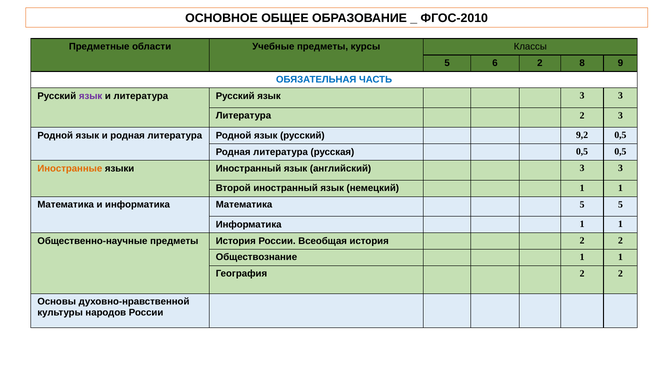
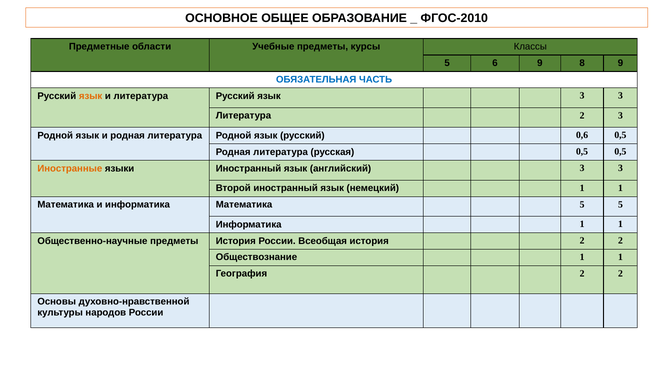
6 2: 2 -> 9 (540, 63)
язык colour: purple -> orange (91, 96)
9,2: 9,2 -> 0,6 (582, 135)
